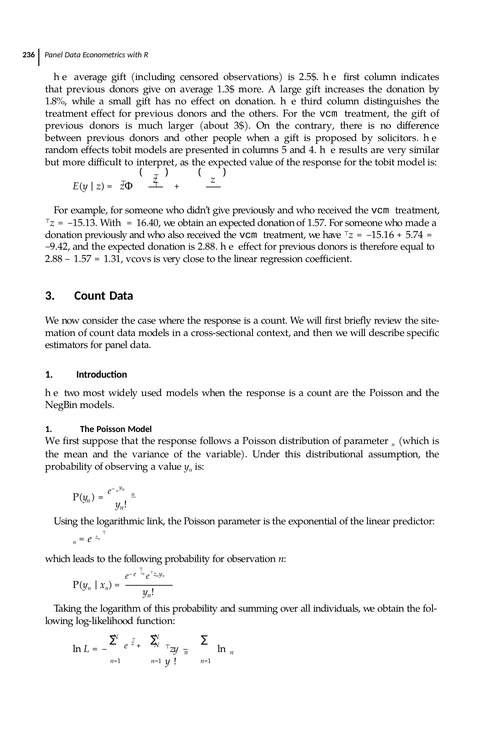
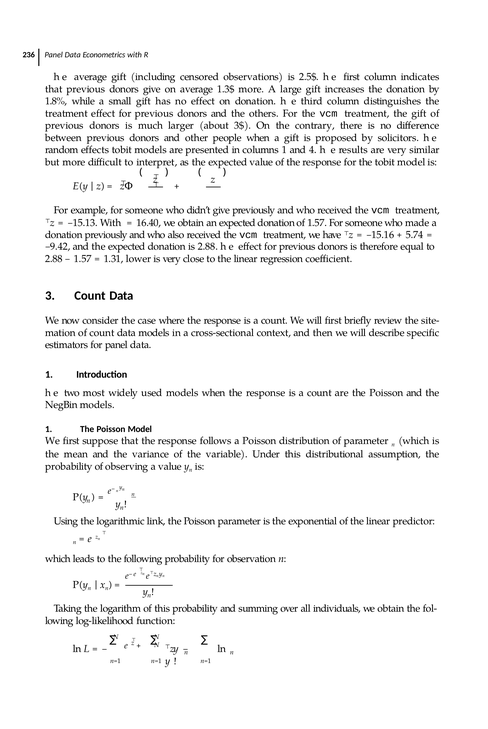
columns 5: 5 -> 1 (284, 150)
vcovs: vcovs -> lower (139, 259)
